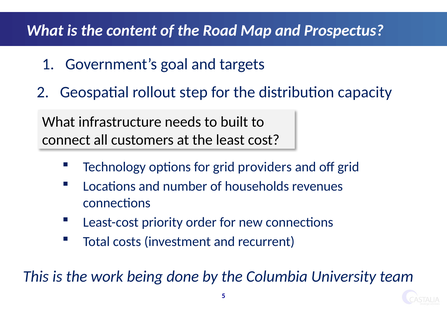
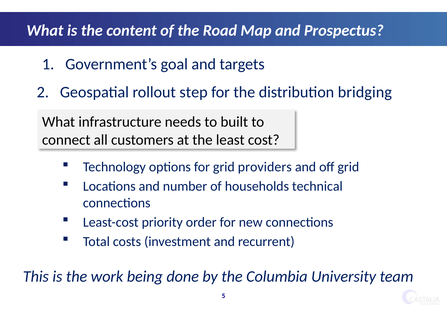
capacity: capacity -> bridging (365, 92)
revenues: revenues -> technical (317, 186)
